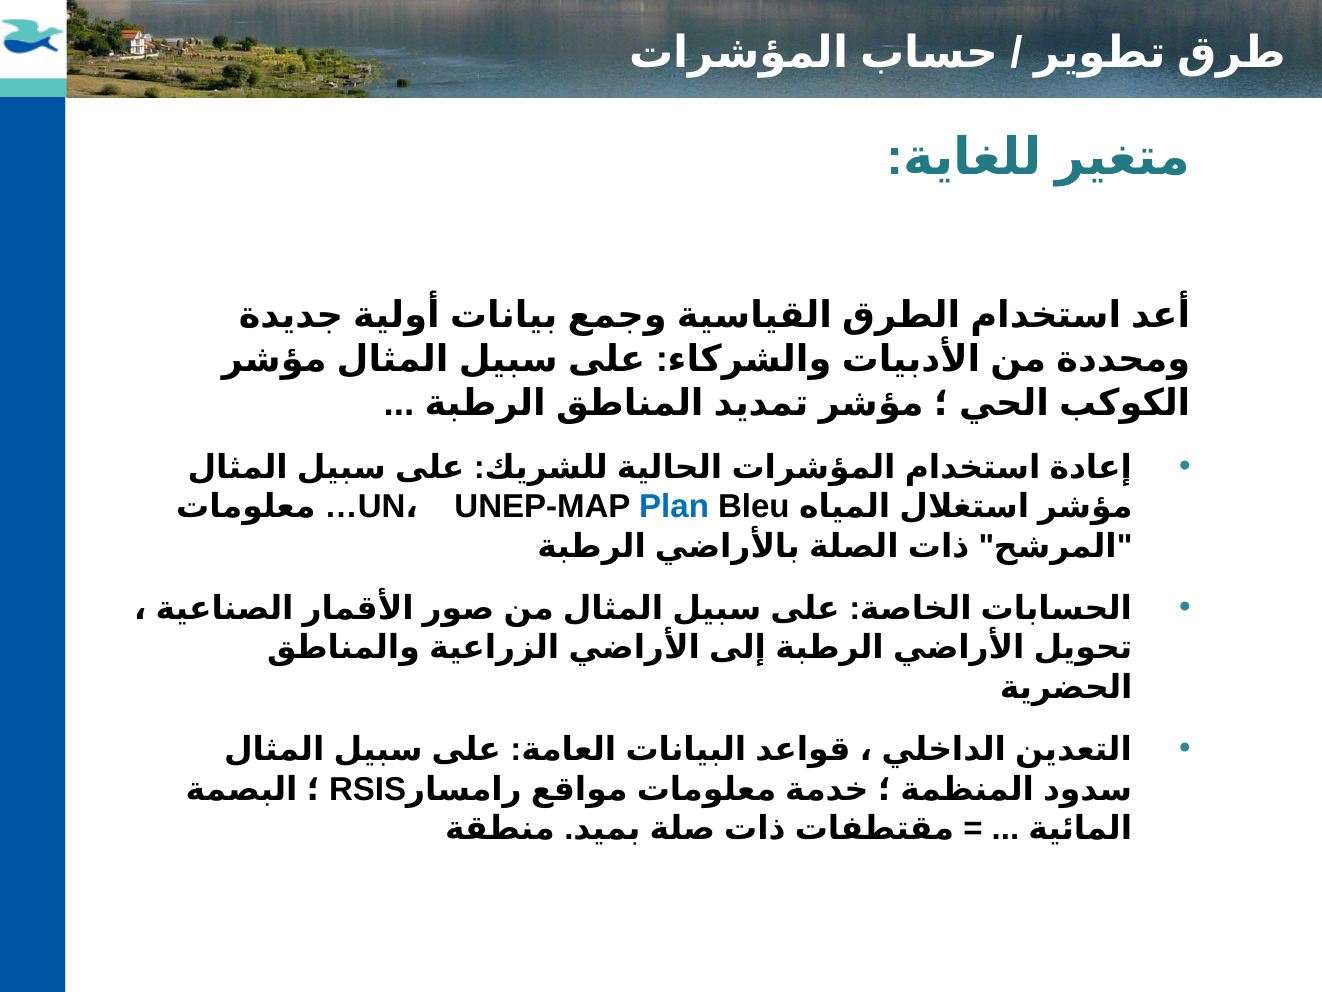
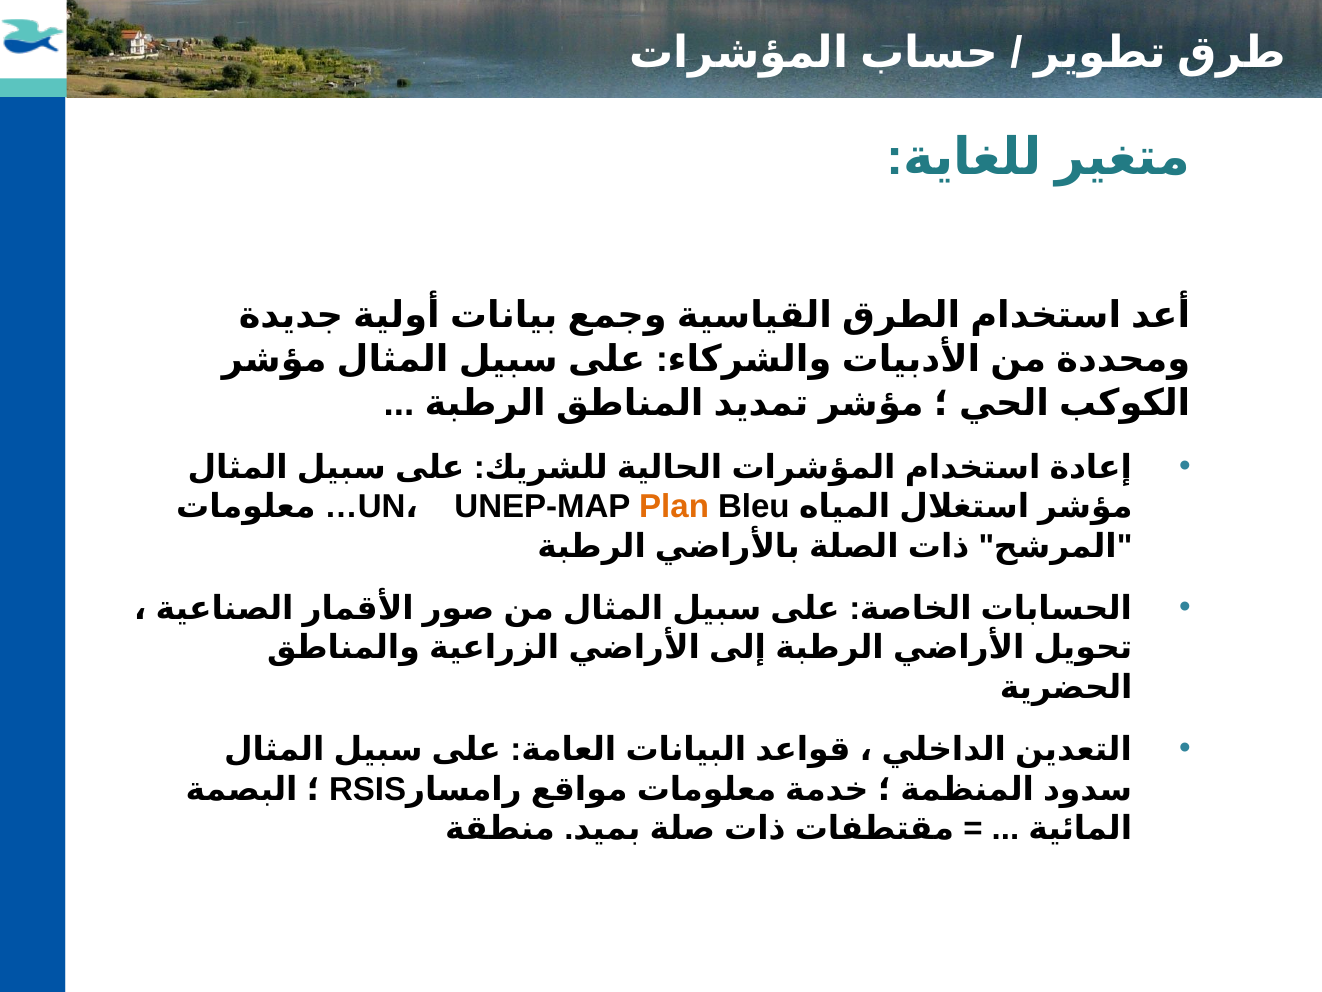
Plan colour: blue -> orange (674, 507)
